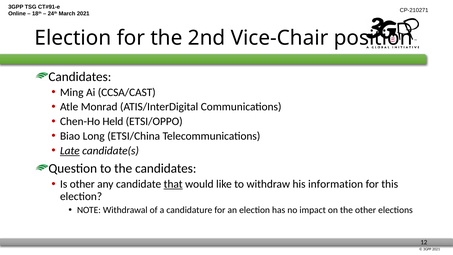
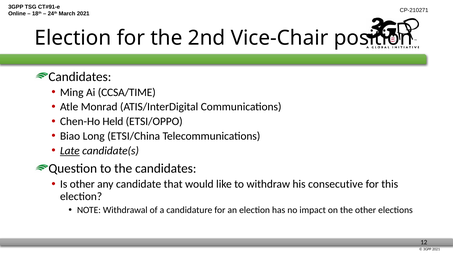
CCSA/CAST: CCSA/CAST -> CCSA/TIME (127, 92)
that underline: present -> none (173, 184)
information: information -> consecutive (336, 184)
